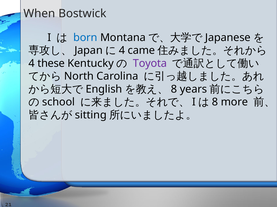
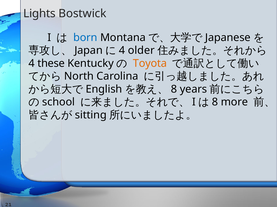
When: When -> Lights (40, 13)
came: came -> older (141, 51)
Toyota colour: purple -> orange (150, 64)
